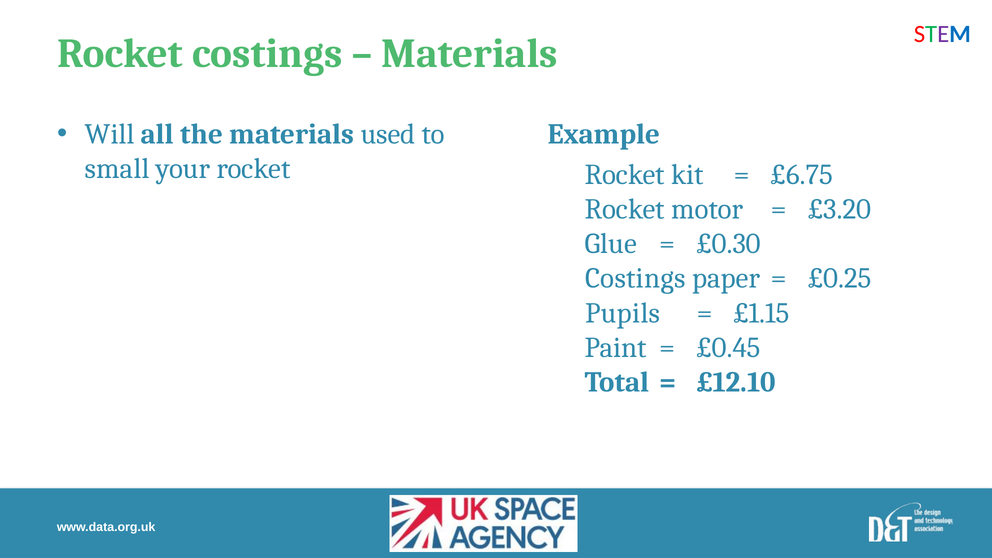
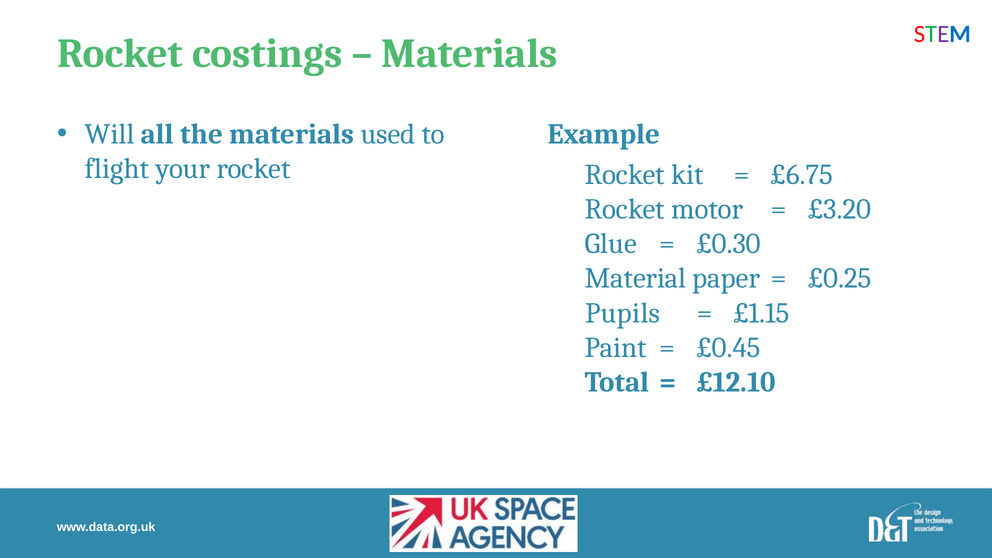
small: small -> flight (117, 169)
Costings: Costings -> Material (636, 278)
